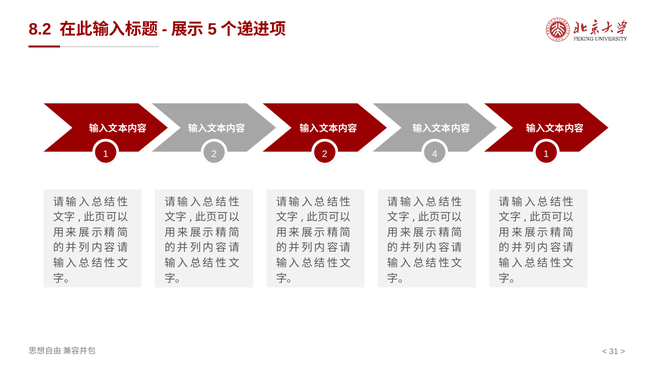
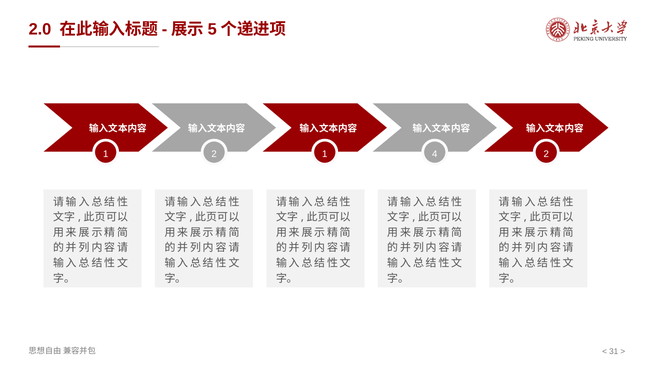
8.2: 8.2 -> 2.0 (40, 30)
2 2: 2 -> 1 (325, 154)
4 1: 1 -> 2 (546, 154)
